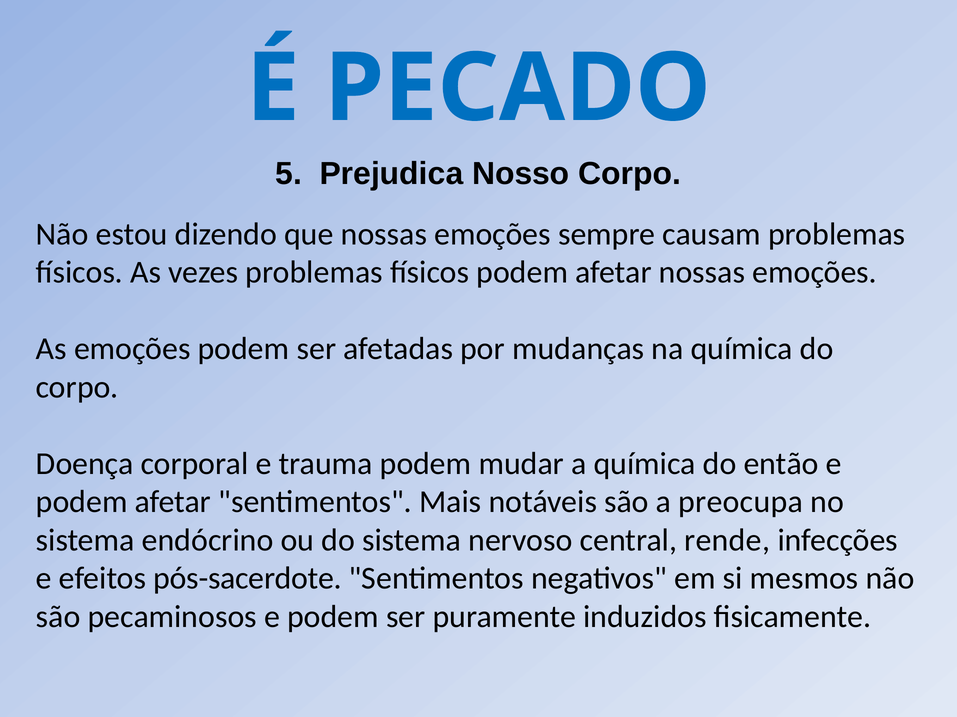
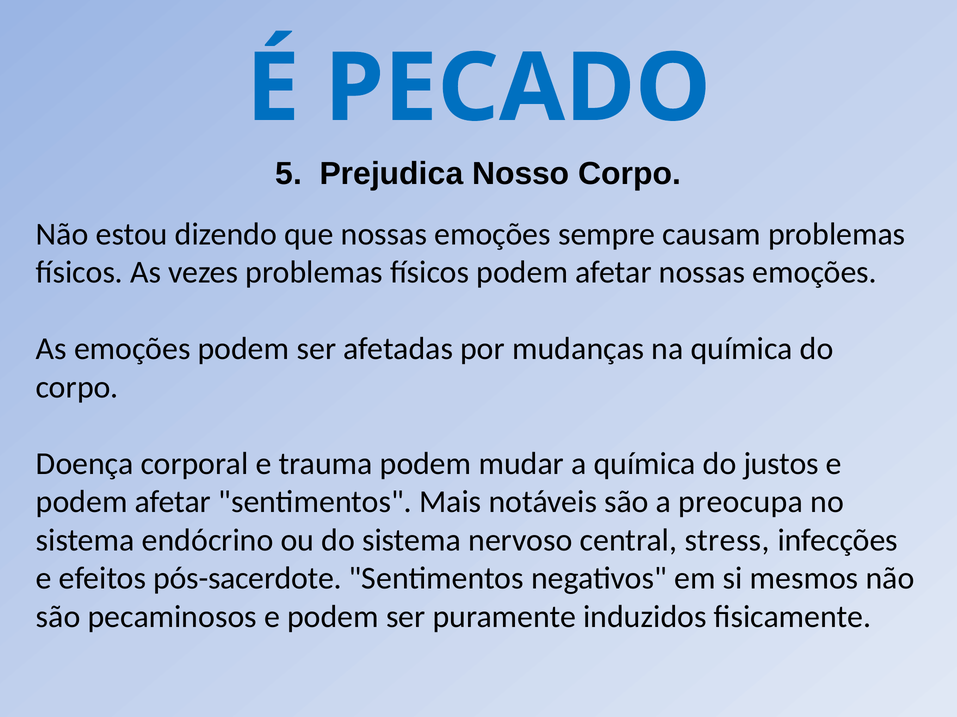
então: então -> justos (781, 464)
rende: rende -> stress (727, 541)
